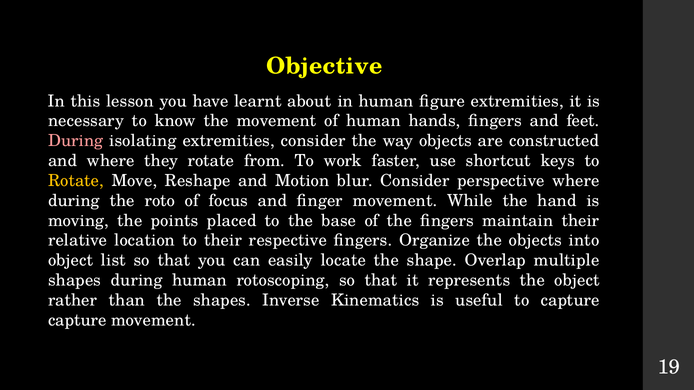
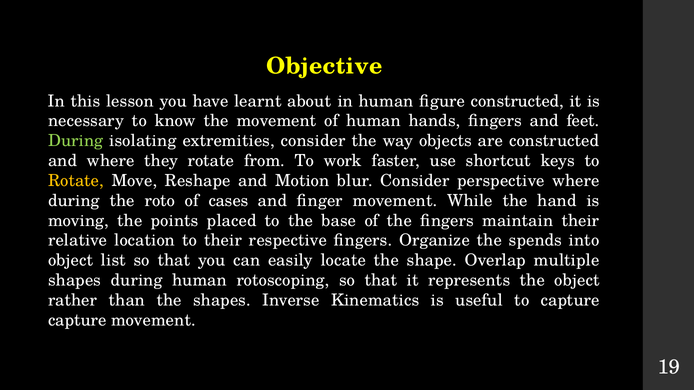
figure extremities: extremities -> constructed (517, 101)
During colour: pink -> light green (76, 141)
focus: focus -> cases (229, 201)
the objects: objects -> spends (535, 241)
